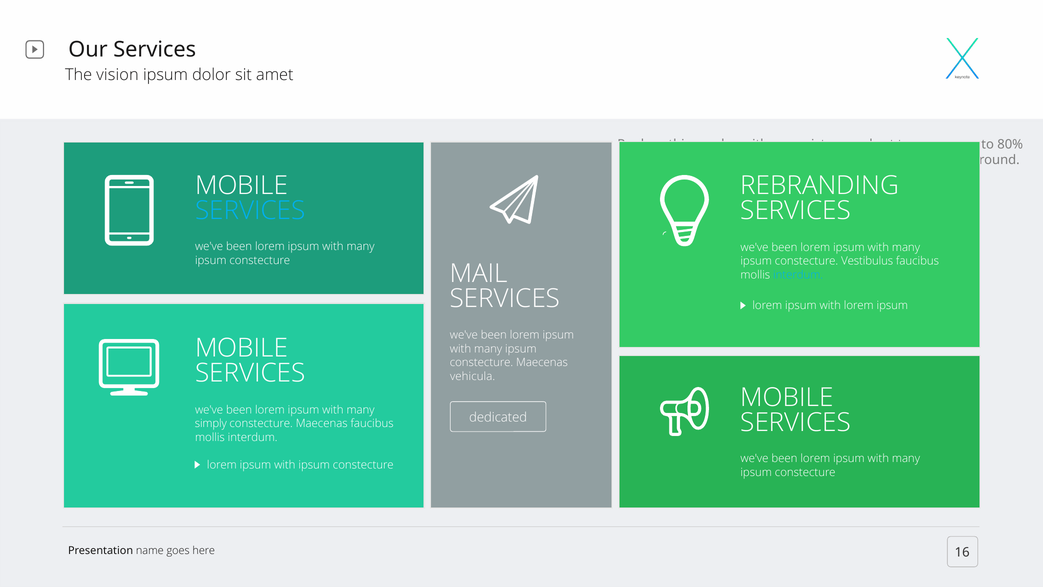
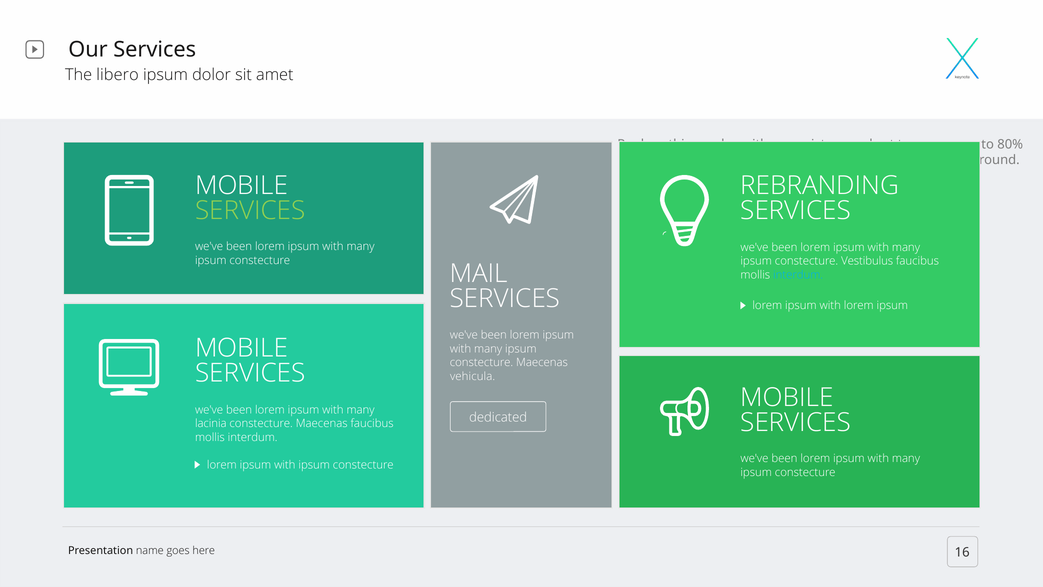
vision: vision -> libero (117, 75)
SERVICES colour: light blue -> light green (250, 210)
simply: simply -> lacinia (211, 423)
